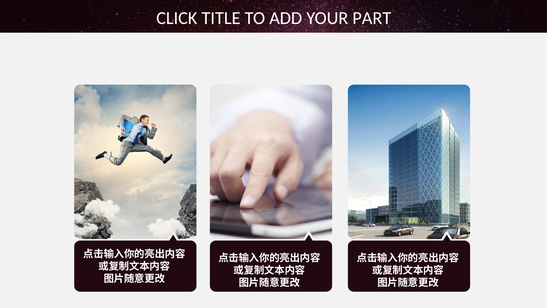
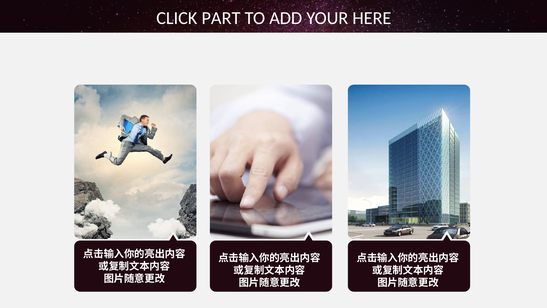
TITLE: TITLE -> PART (221, 18)
PART: PART -> HERE (372, 18)
